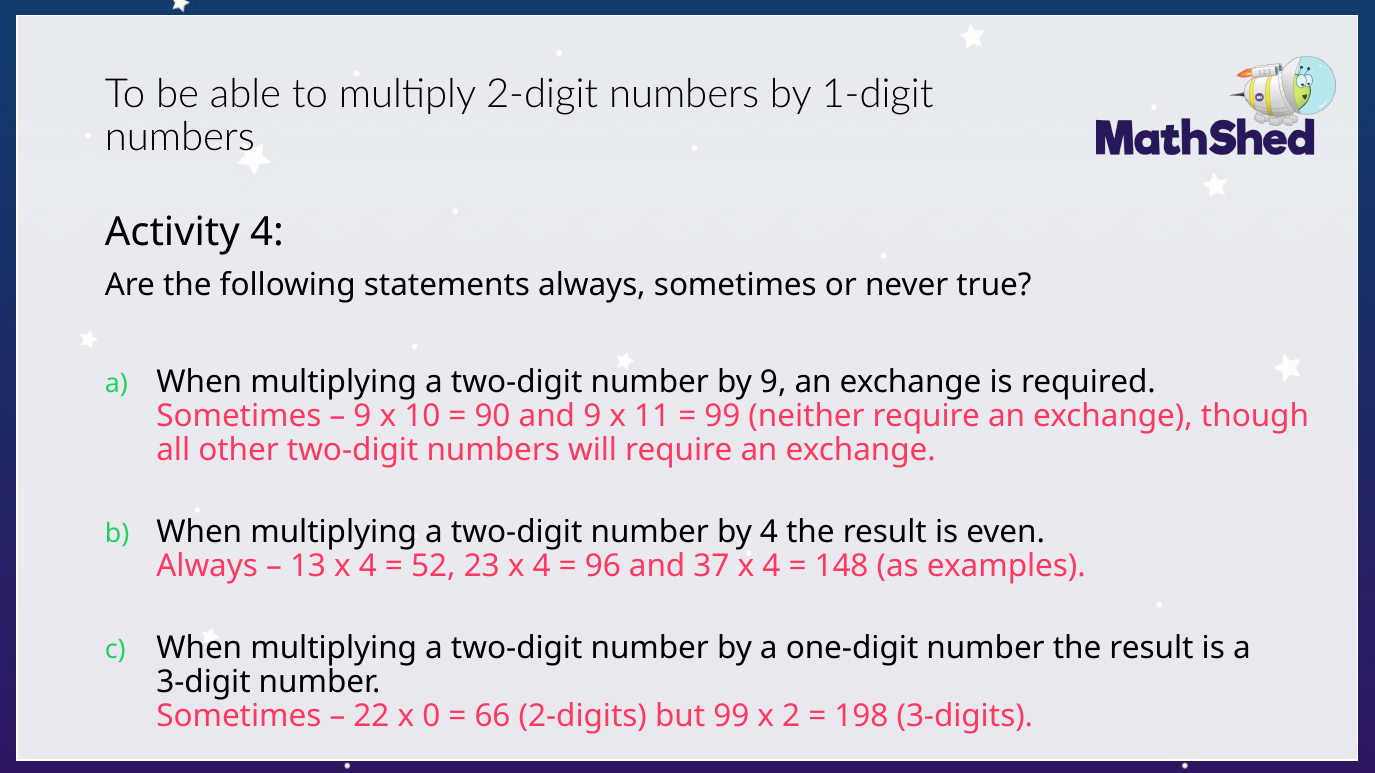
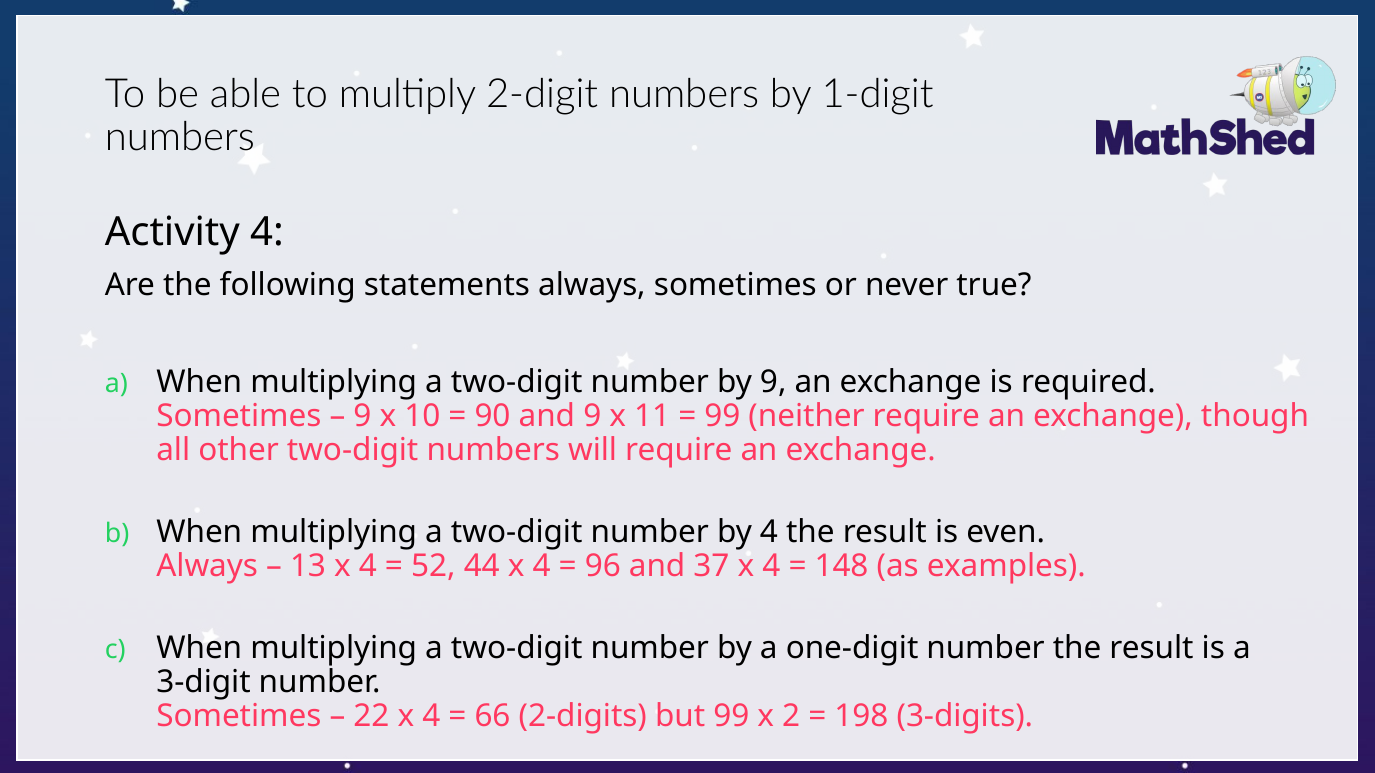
23: 23 -> 44 (482, 567)
22 x 0: 0 -> 4 (431, 717)
